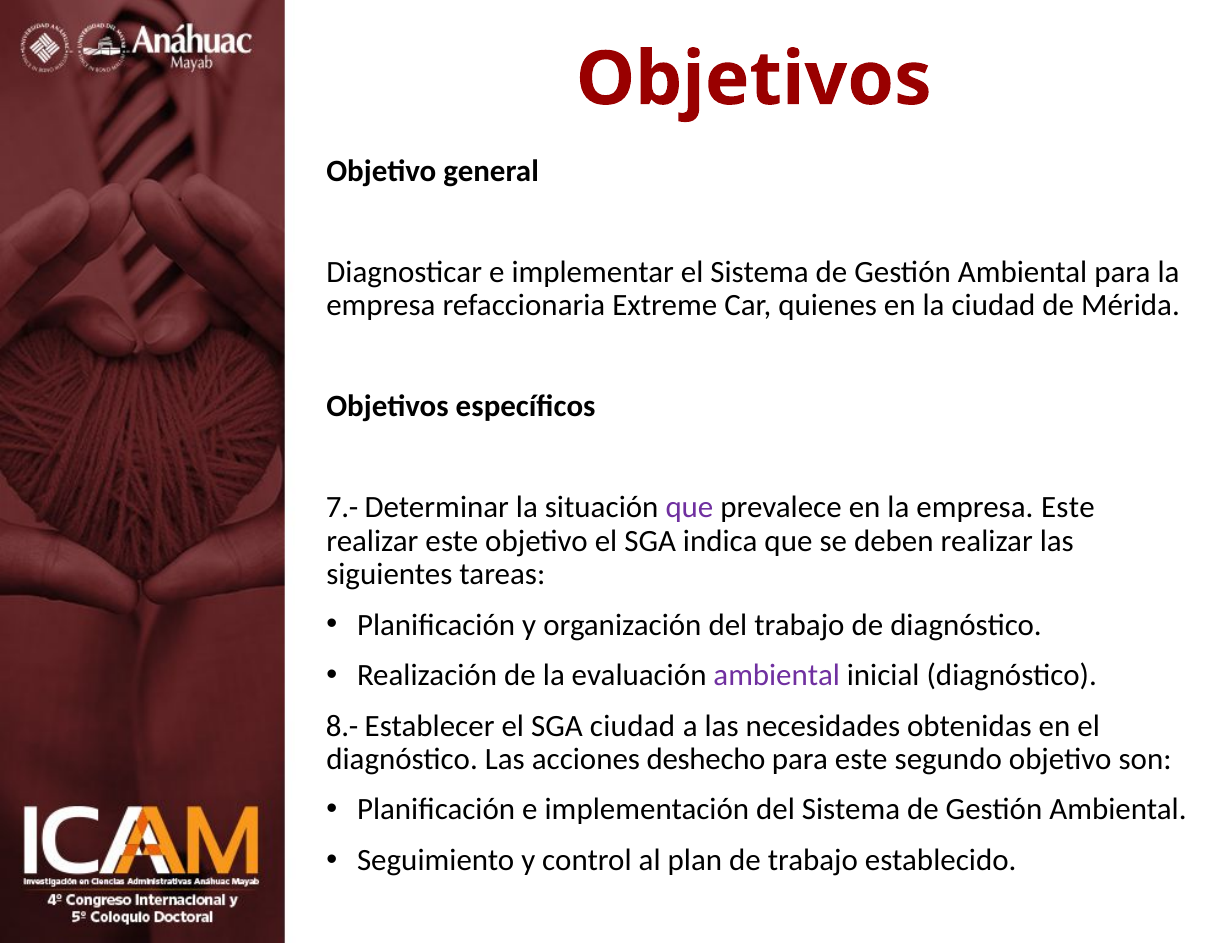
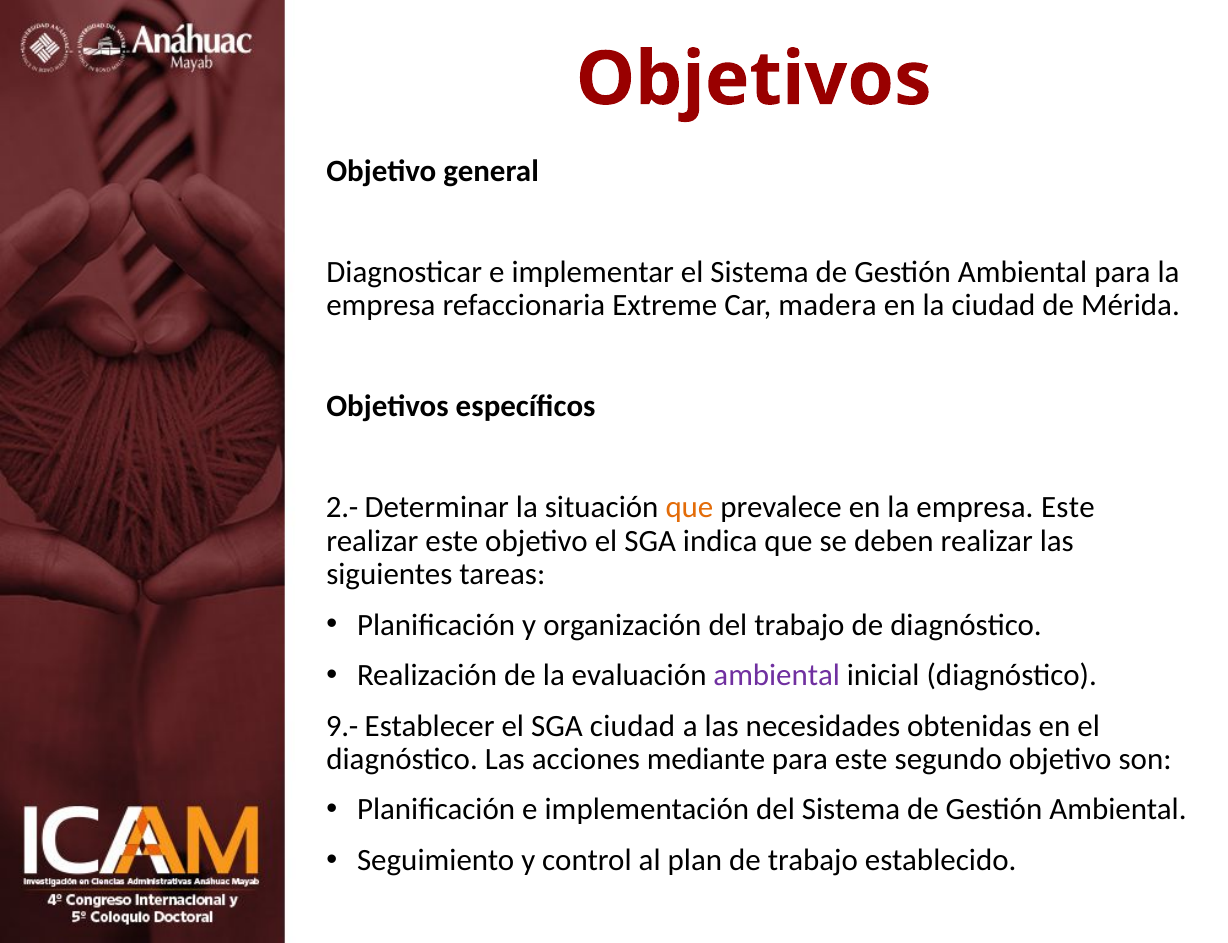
quienes: quienes -> madera (828, 306)
7.-: 7.- -> 2.- (342, 508)
que colour: purple -> orange (689, 508)
8.-: 8.- -> 9.- (342, 726)
deshecho: deshecho -> mediante (706, 759)
